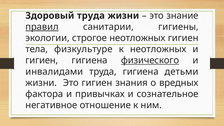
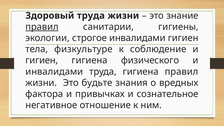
строгое неотложных: неотложных -> инвалидами (137, 38)
к неотложных: неотложных -> соблюдение (158, 49)
физического underline: present -> none (150, 60)
гигиена детьми: детьми -> правил (181, 72)
Это гигиен: гигиен -> будьте (97, 83)
